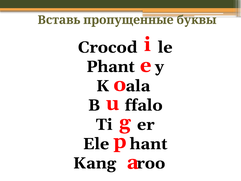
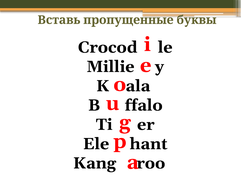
Phant: Phant -> Millie (111, 67)
